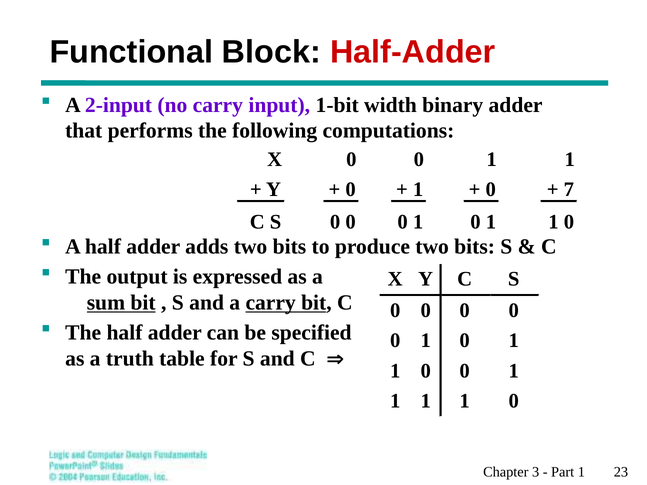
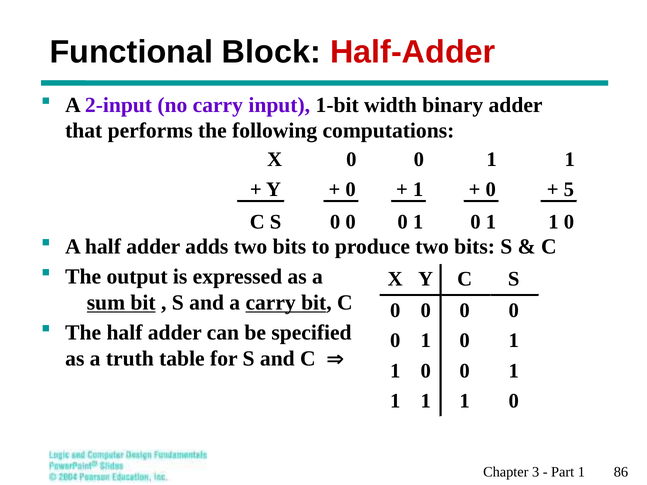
7: 7 -> 5 (569, 189)
23: 23 -> 86 (621, 472)
